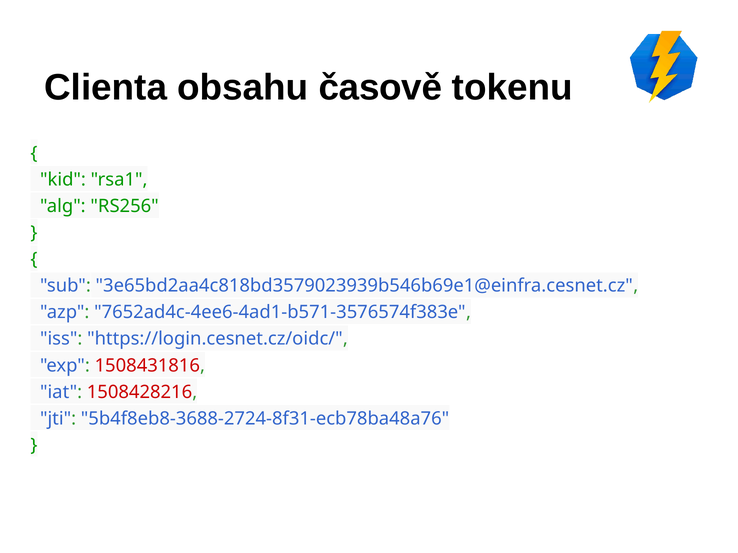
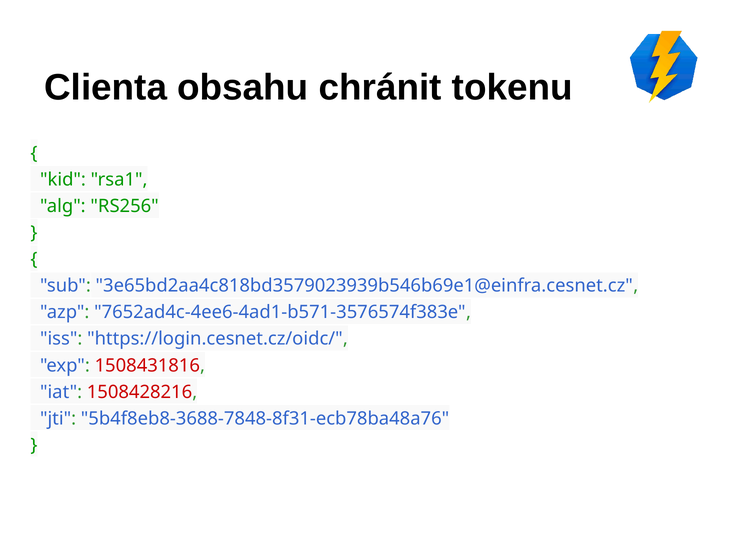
časově: časově -> chránit (380, 87)
5b4f8eb8-3688-2724-8f31-ecb78ba48a76: 5b4f8eb8-3688-2724-8f31-ecb78ba48a76 -> 5b4f8eb8-3688-7848-8f31-ecb78ba48a76 (265, 419)
